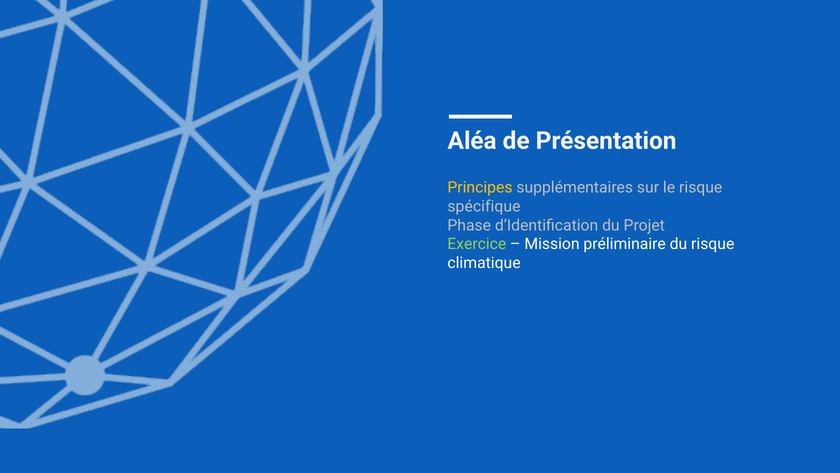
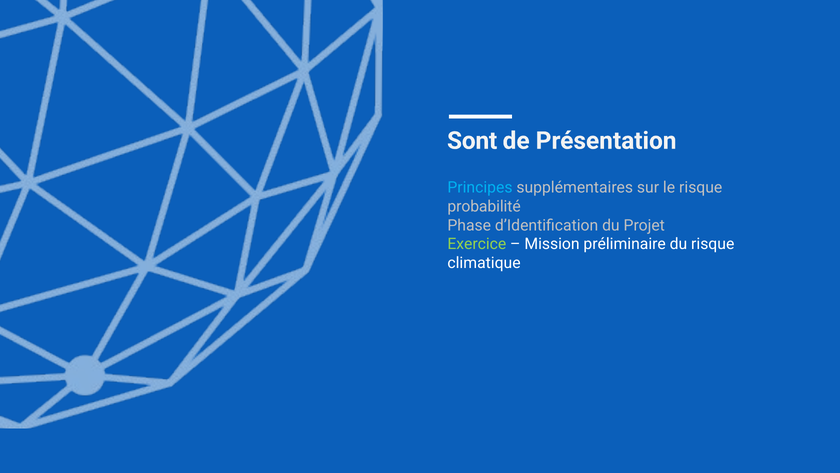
Aléa: Aléa -> Sont (472, 141)
Principes colour: yellow -> light blue (480, 187)
spécifique: spécifique -> probabilité (484, 206)
